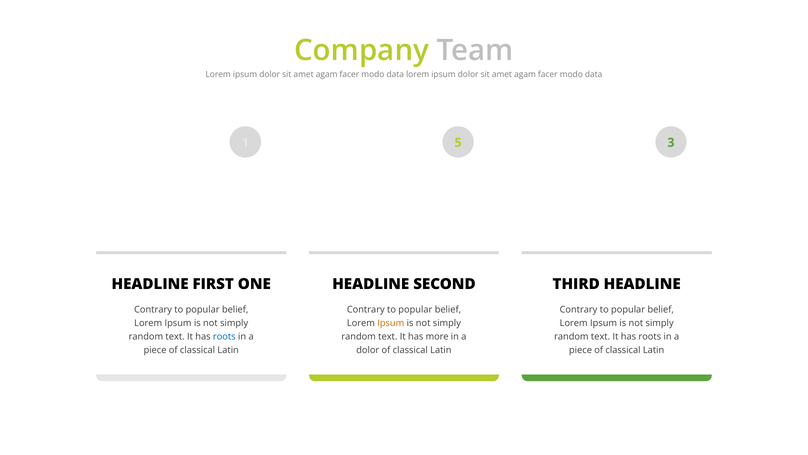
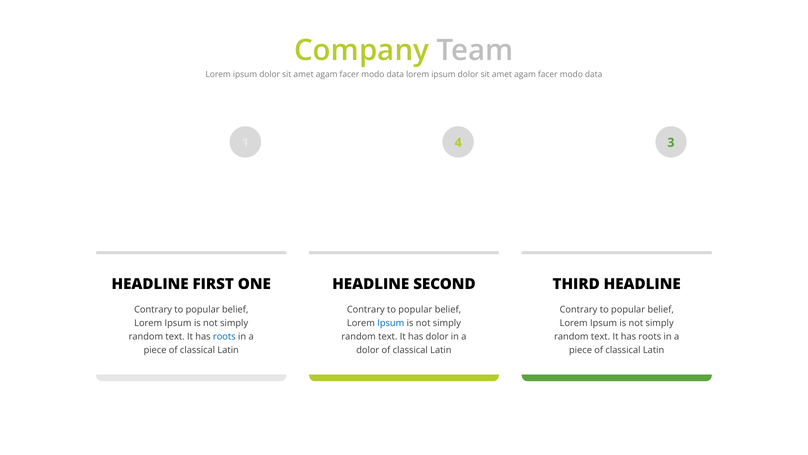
5: 5 -> 4 (458, 142)
Ipsum colour: orange -> blue (391, 323)
has more: more -> dolor (437, 336)
